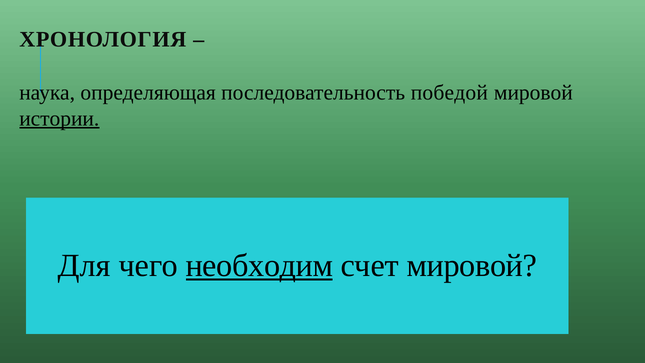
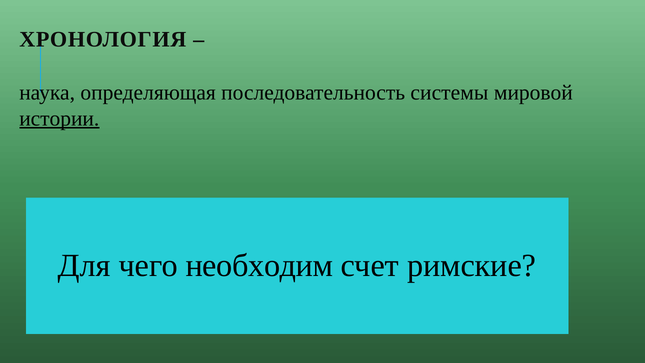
победой: победой -> системы (449, 93)
необходим underline: present -> none (259, 265)
счет мировой: мировой -> римские (472, 265)
